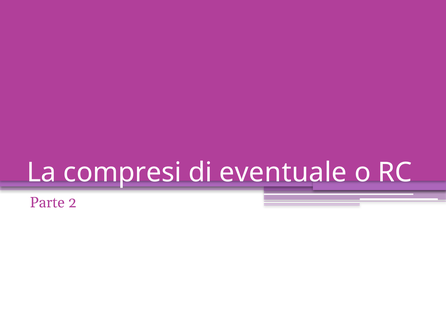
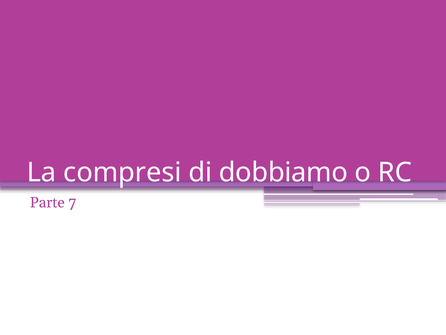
eventuale: eventuale -> dobbiamo (283, 172)
2: 2 -> 7 (72, 202)
